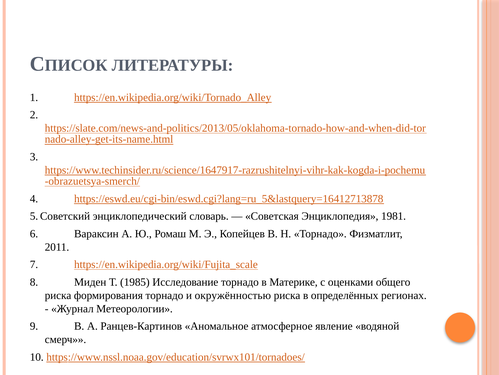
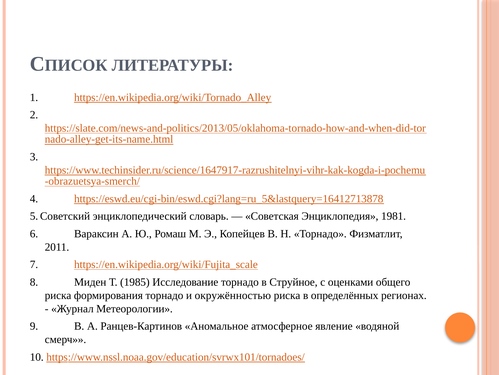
Материке: Материке -> Струйное (293, 282)
